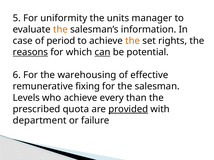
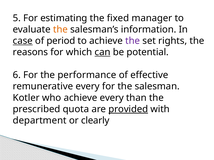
uniformity: uniformity -> estimating (64, 18)
units: units -> fixed (118, 18)
case underline: none -> present (23, 41)
the colour: orange -> purple (133, 41)
reasons underline: present -> none (30, 52)
warehousing: warehousing -> performance (87, 75)
remunerative fixing: fixing -> every (88, 87)
Levels: Levels -> Kotler (26, 98)
failure: failure -> clearly (95, 121)
